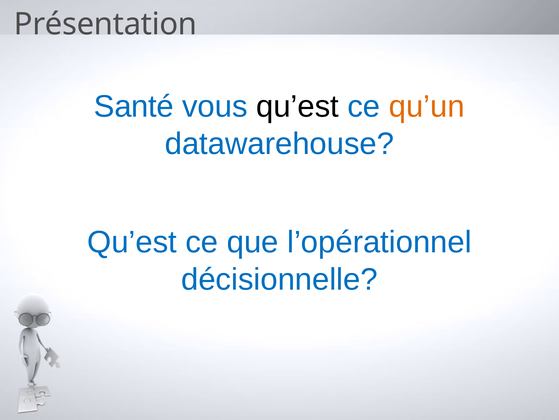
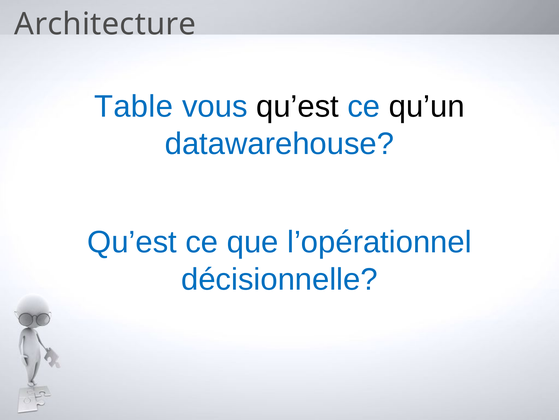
Présentation: Présentation -> Architecture (105, 24)
Santé: Santé -> Table (134, 107)
qu’un colour: orange -> black (427, 107)
